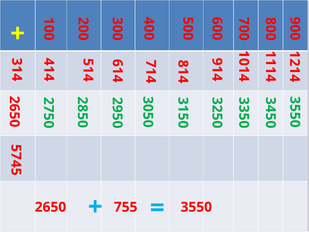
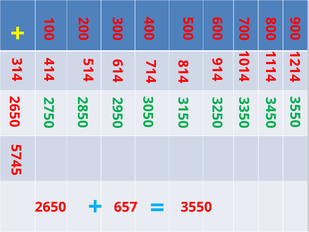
755: 755 -> 657 (126, 207)
